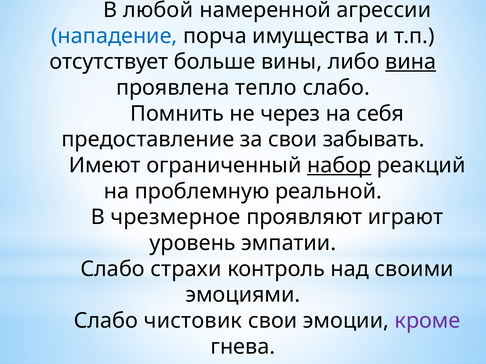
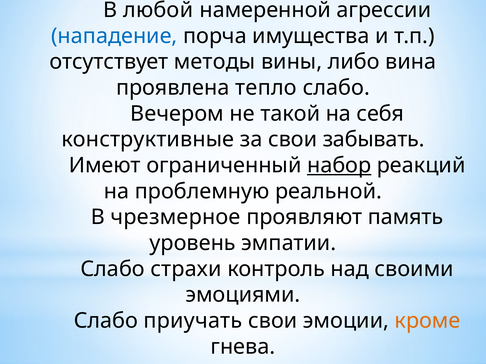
больше: больше -> методы (215, 62)
вина underline: present -> none (411, 62)
Помнить: Помнить -> Вечером (177, 114)
через: через -> такой (290, 114)
предоставление: предоставление -> конструктивные (148, 140)
играют: играют -> память (406, 217)
чистовик: чистовик -> приучать (193, 321)
кроме colour: purple -> orange (428, 321)
